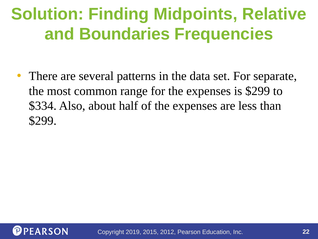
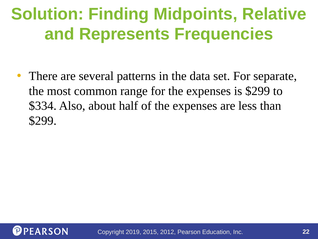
Boundaries: Boundaries -> Represents (124, 34)
